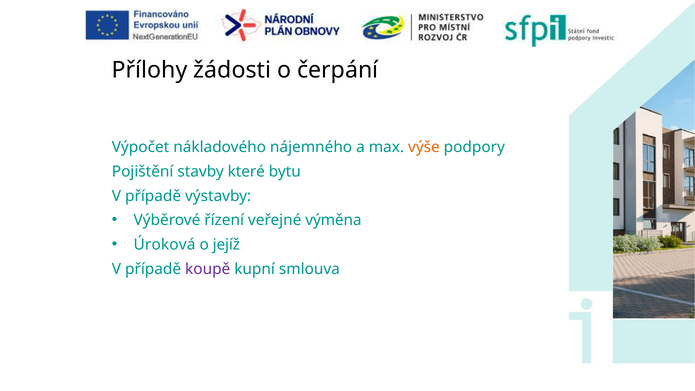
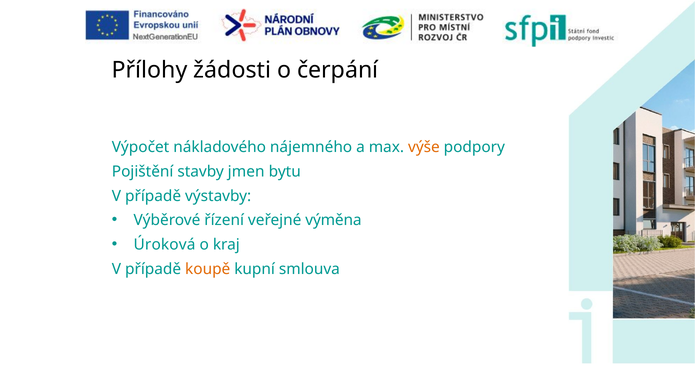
které: které -> jmen (246, 172)
jejíž: jejíž -> kraj (226, 245)
koupě colour: purple -> orange (208, 269)
